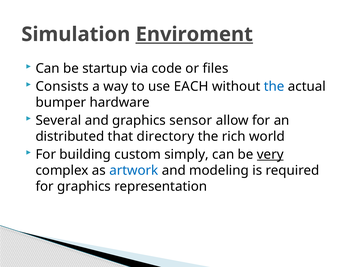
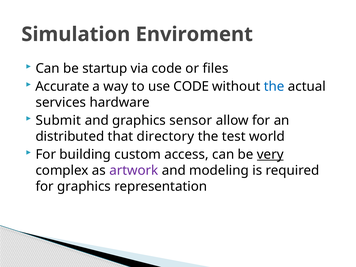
Enviroment underline: present -> none (194, 34)
Consists: Consists -> Accurate (62, 86)
use EACH: EACH -> CODE (191, 86)
bumper: bumper -> services (61, 102)
Several: Several -> Submit (58, 120)
rich: rich -> test (234, 136)
simply: simply -> access (186, 154)
artwork colour: blue -> purple (134, 171)
